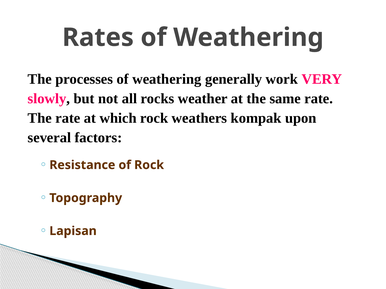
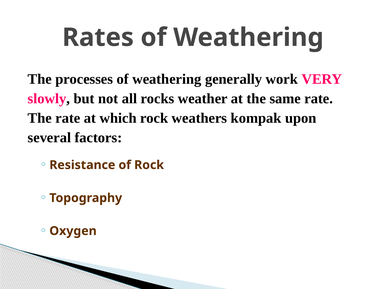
Lapisan: Lapisan -> Oxygen (73, 231)
